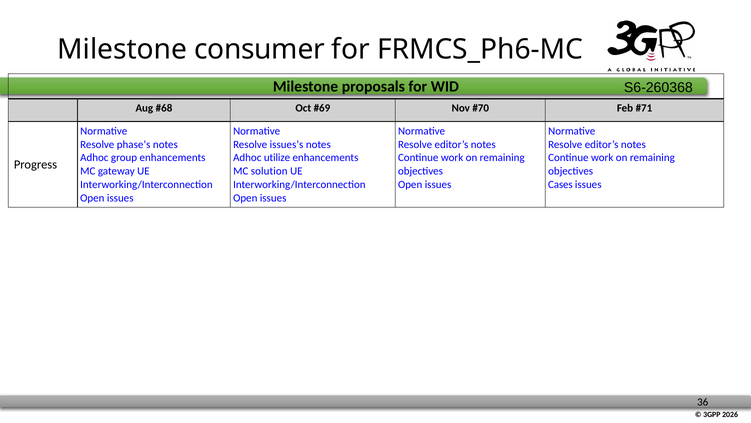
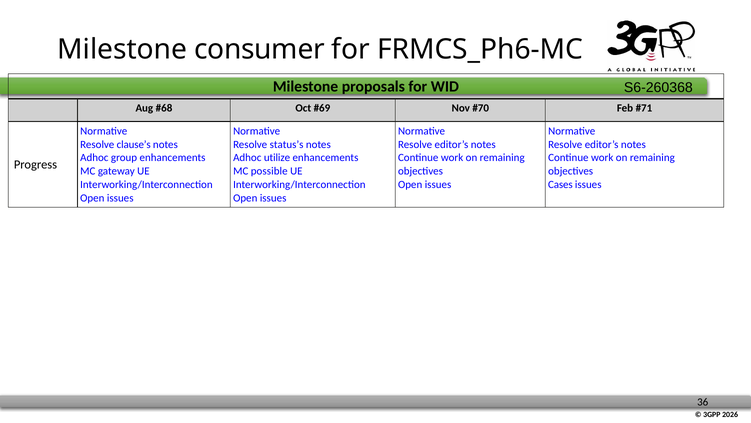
phase’s: phase’s -> clause’s (134, 144)
issues’s: issues’s -> status’s (287, 144)
solution: solution -> possible (269, 171)
